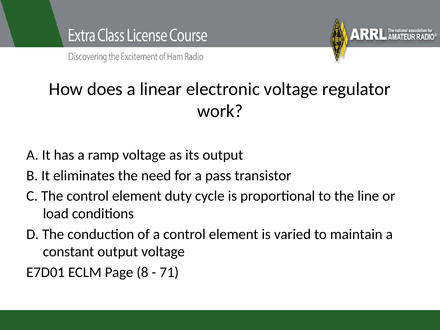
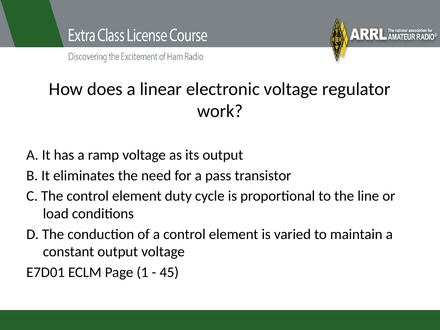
8: 8 -> 1 (142, 272)
71: 71 -> 45 (169, 272)
